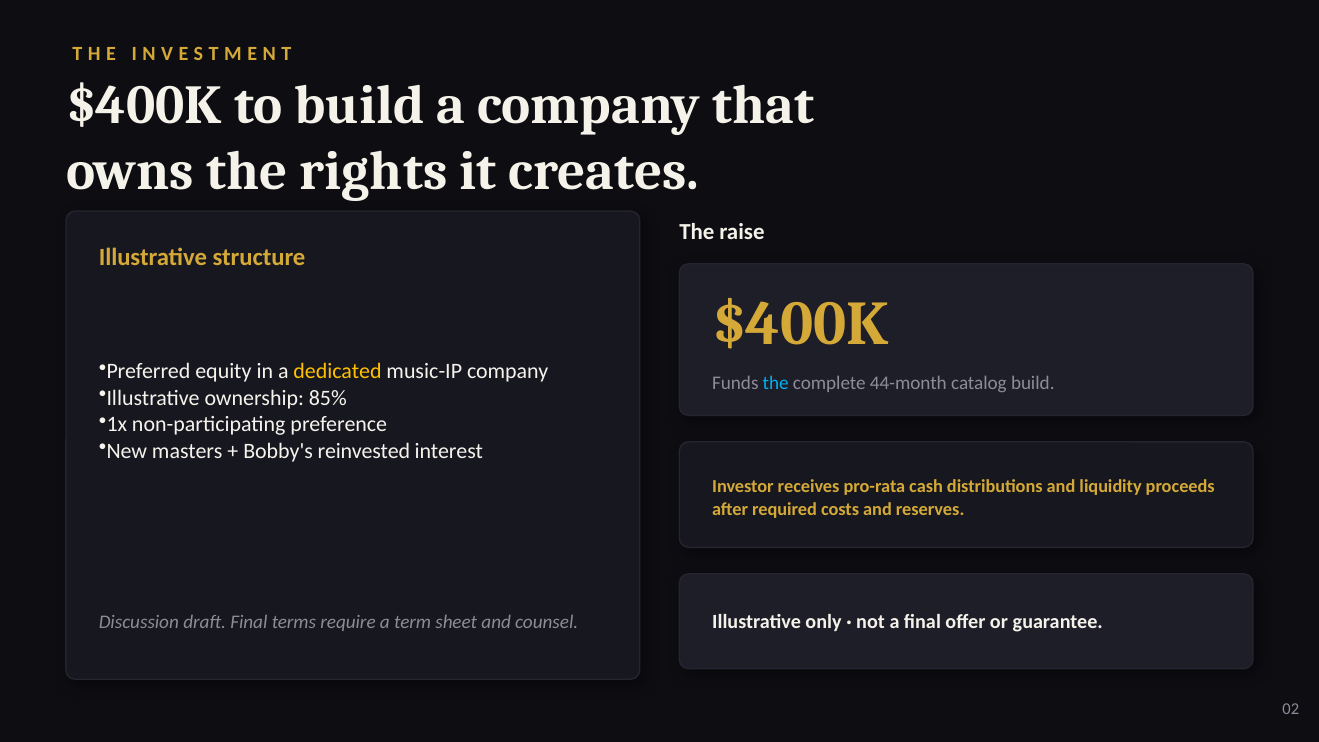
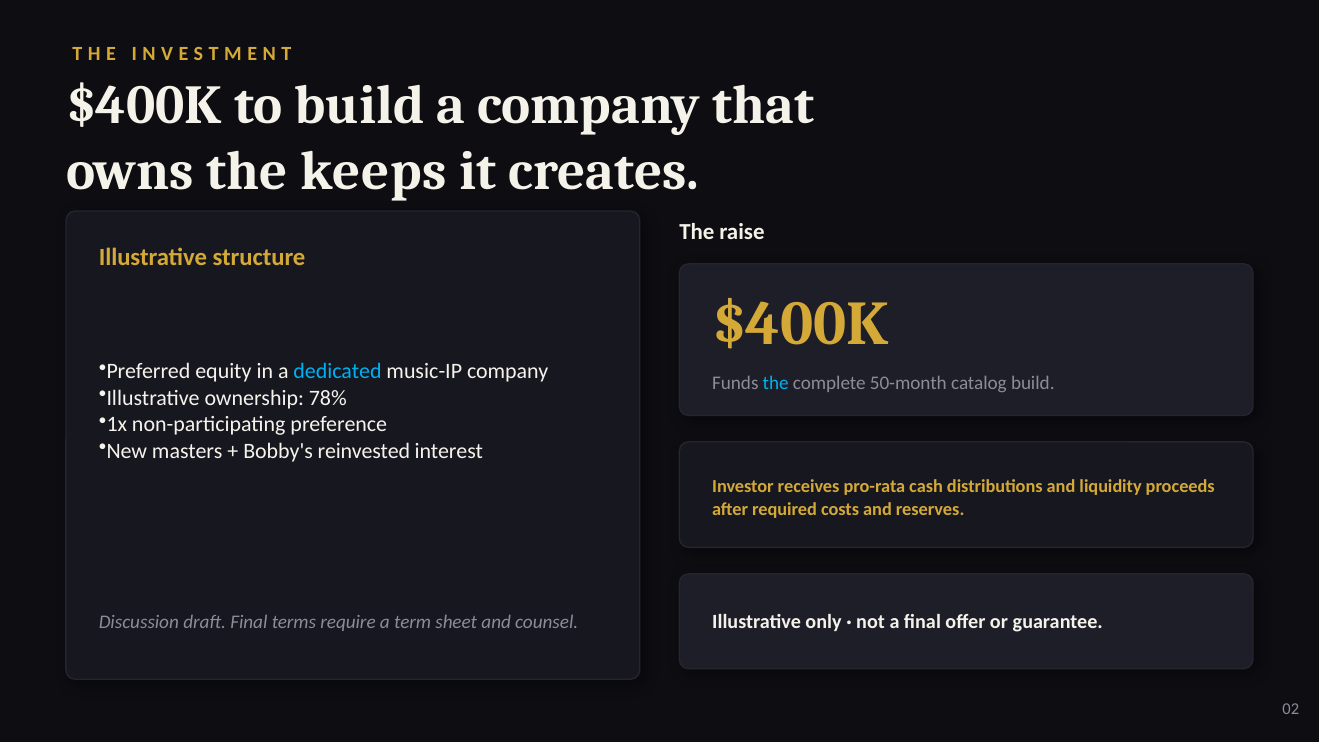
rights: rights -> keeps (373, 171)
dedicated colour: yellow -> light blue (338, 371)
44-month: 44-month -> 50-month (908, 383)
85%: 85% -> 78% (328, 398)
